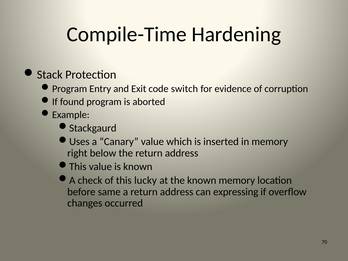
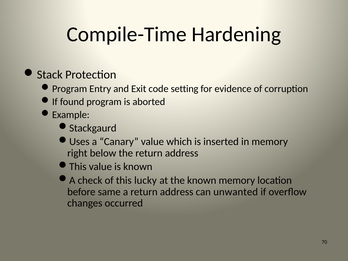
switch: switch -> setting (185, 89)
expressing: expressing -> unwanted (236, 192)
